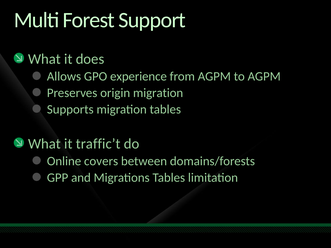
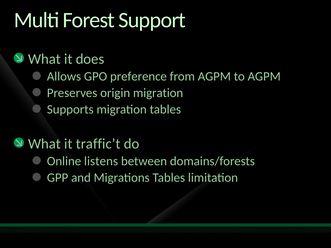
experience: experience -> preference (138, 77)
covers: covers -> listens (101, 161)
